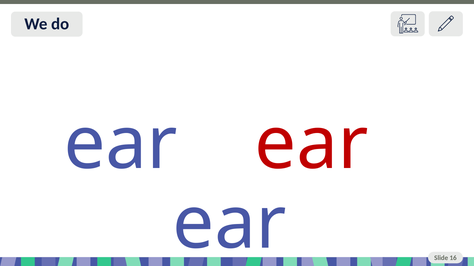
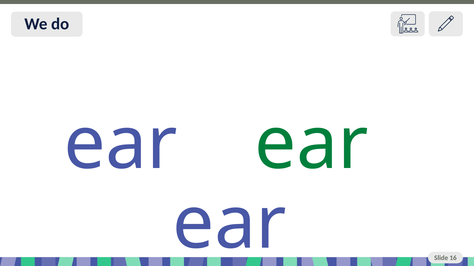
ear colour: red -> green (312, 144)
